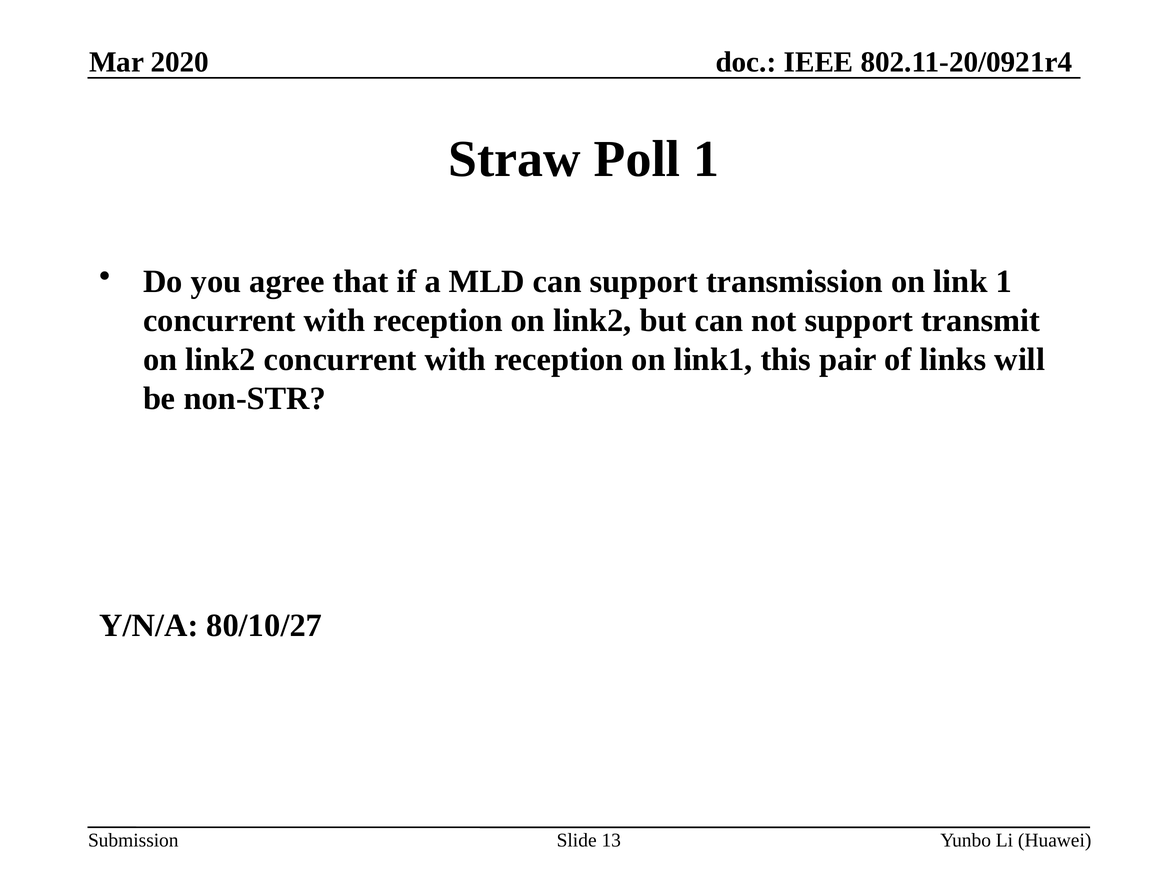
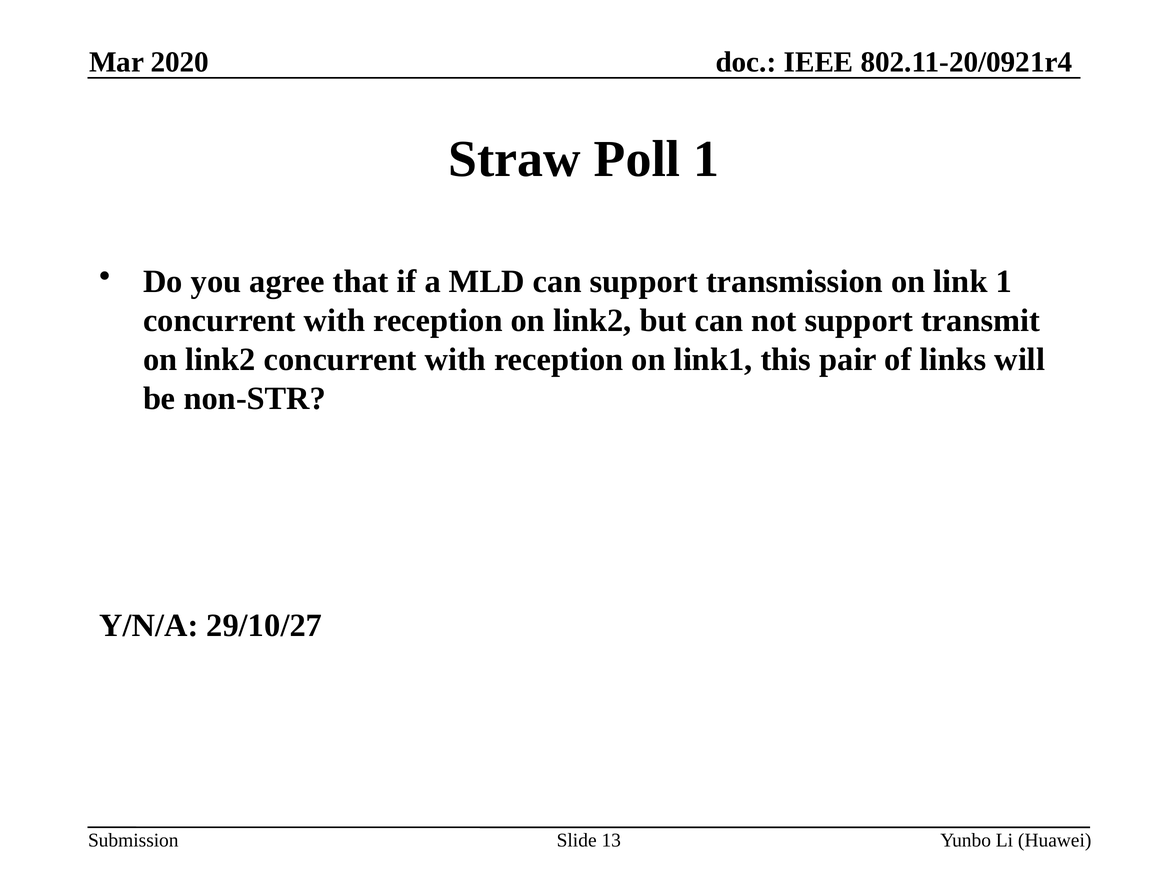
80/10/27: 80/10/27 -> 29/10/27 (264, 626)
